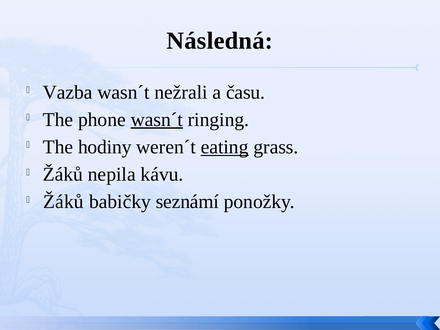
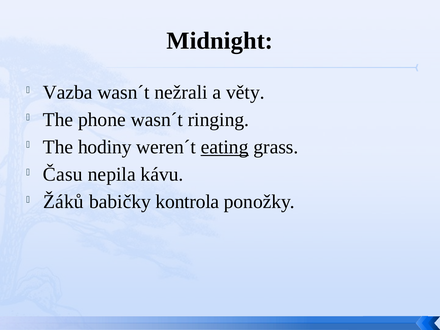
Následná: Následná -> Midnight (220, 41)
času: času -> věty (245, 92)
wasn´t underline: present -> none (157, 120)
Žáků: Žáků -> Času (63, 174)
seznámí: seznámí -> kontrola (187, 202)
